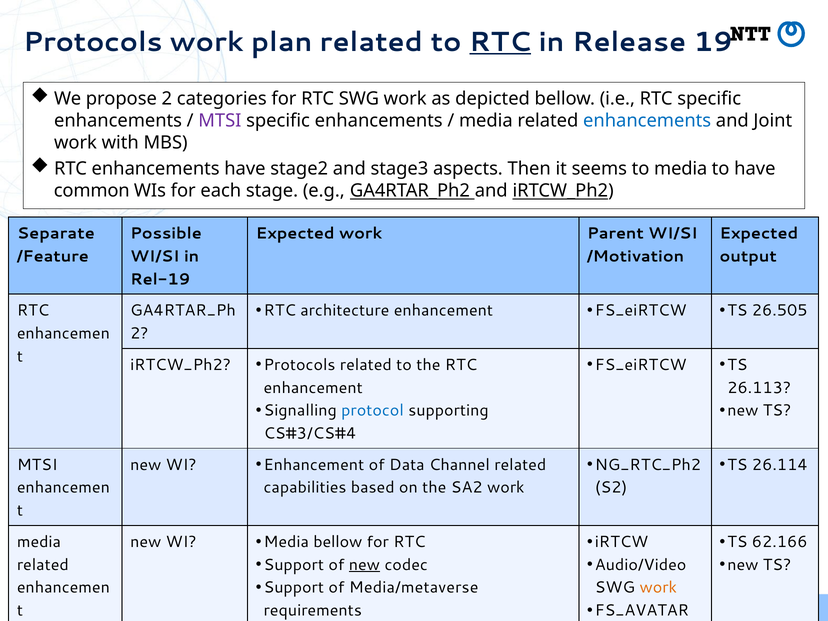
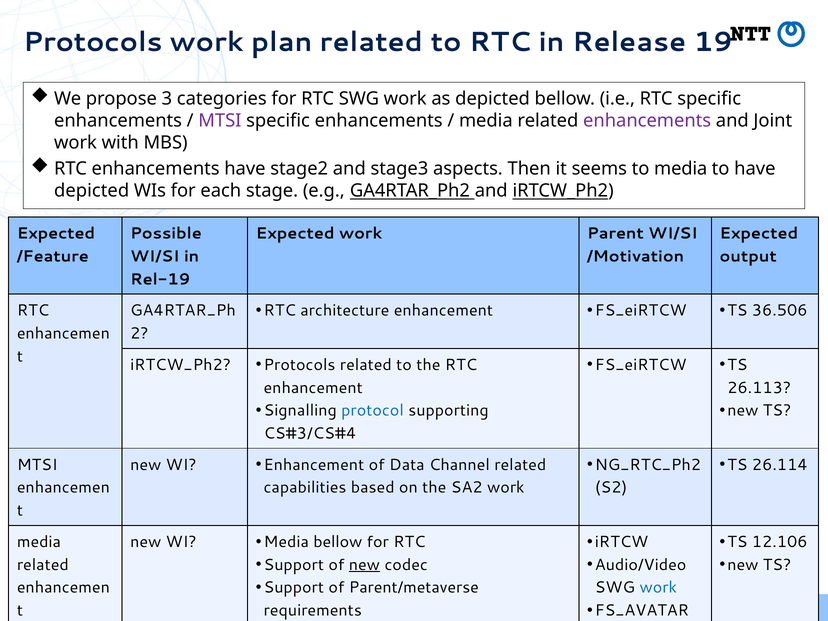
RTC underline: present -> none (500, 42)
propose 2: 2 -> 3 (167, 99)
enhancements colour: blue -> purple (647, 121)
common: common -> depicted (92, 191)
Separate: Separate -> Expected (56, 234)
26.505: 26.505 -> 36.506 (780, 311)
62.166: 62.166 -> 12.106 (780, 542)
Media/metaverse: Media/metaverse -> Parent/metaverse (414, 588)
work colour: orange -> blue (658, 588)
